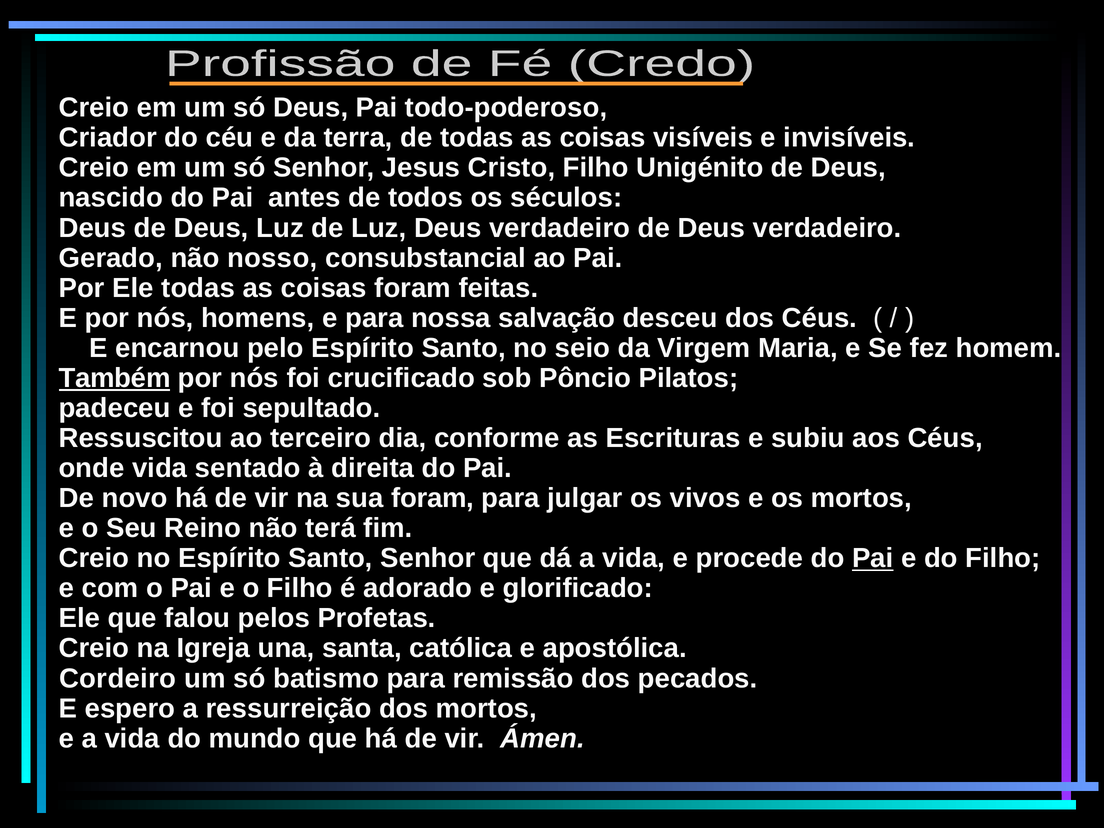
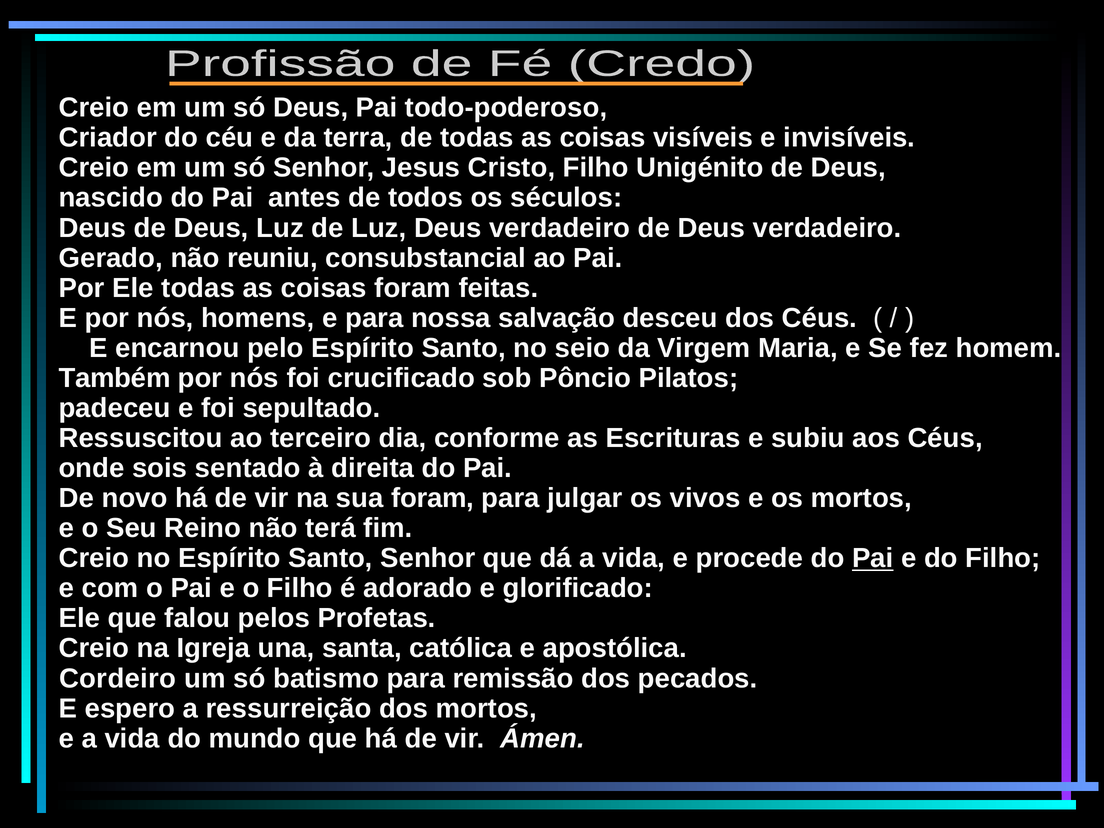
nosso: nosso -> reuniu (272, 258)
Também underline: present -> none (115, 378)
onde vida: vida -> sois (160, 468)
